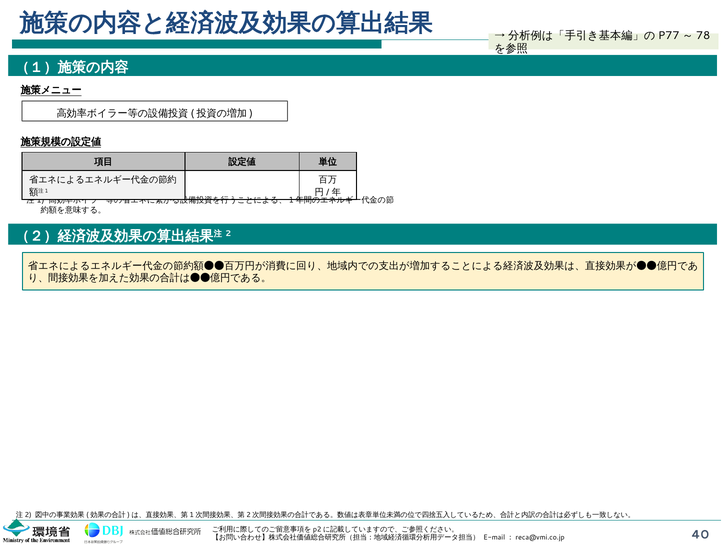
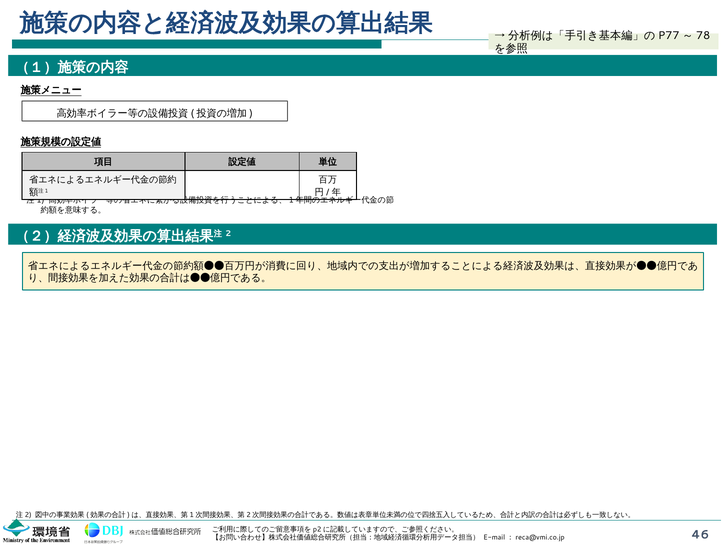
40: 40 -> 46 (700, 534)
